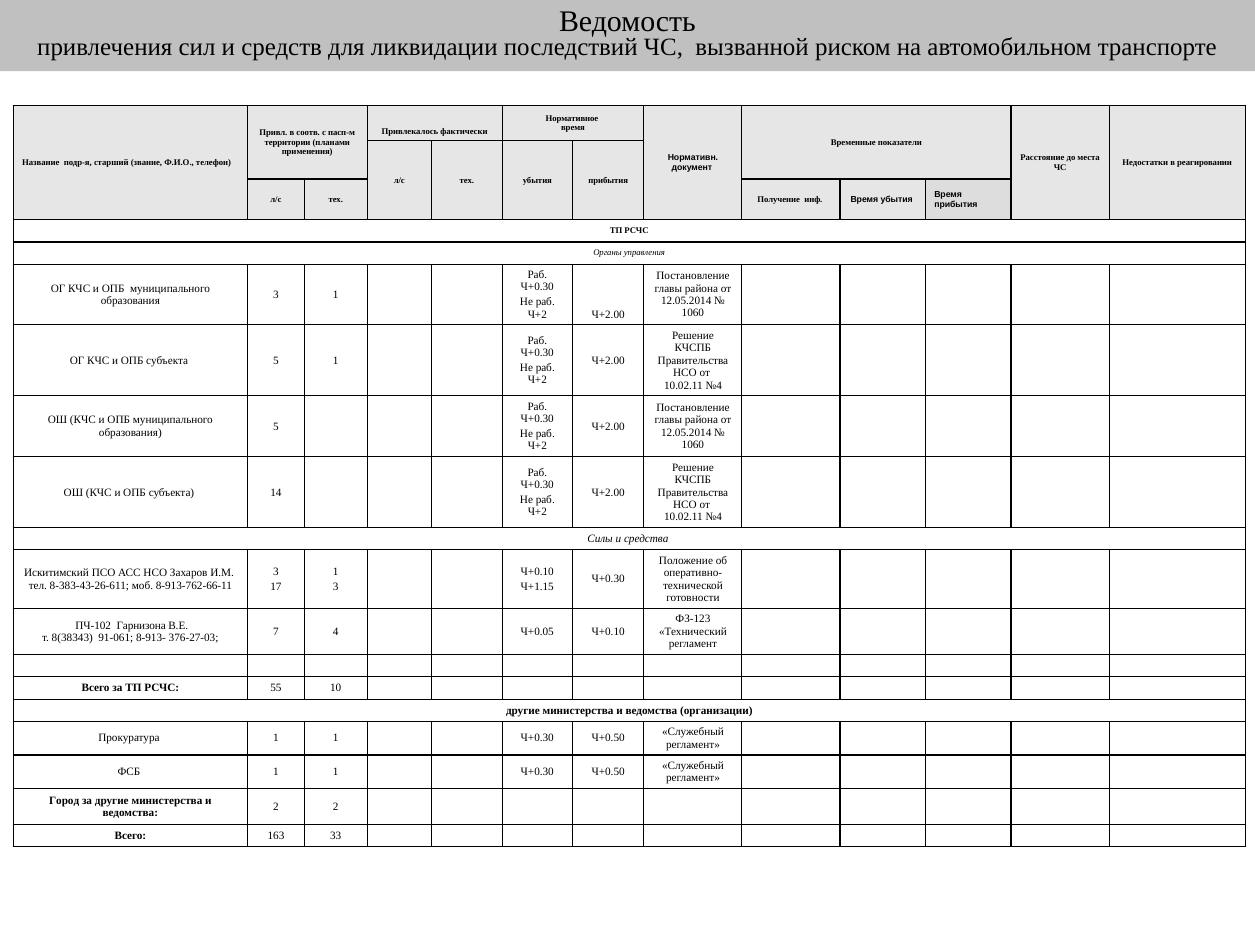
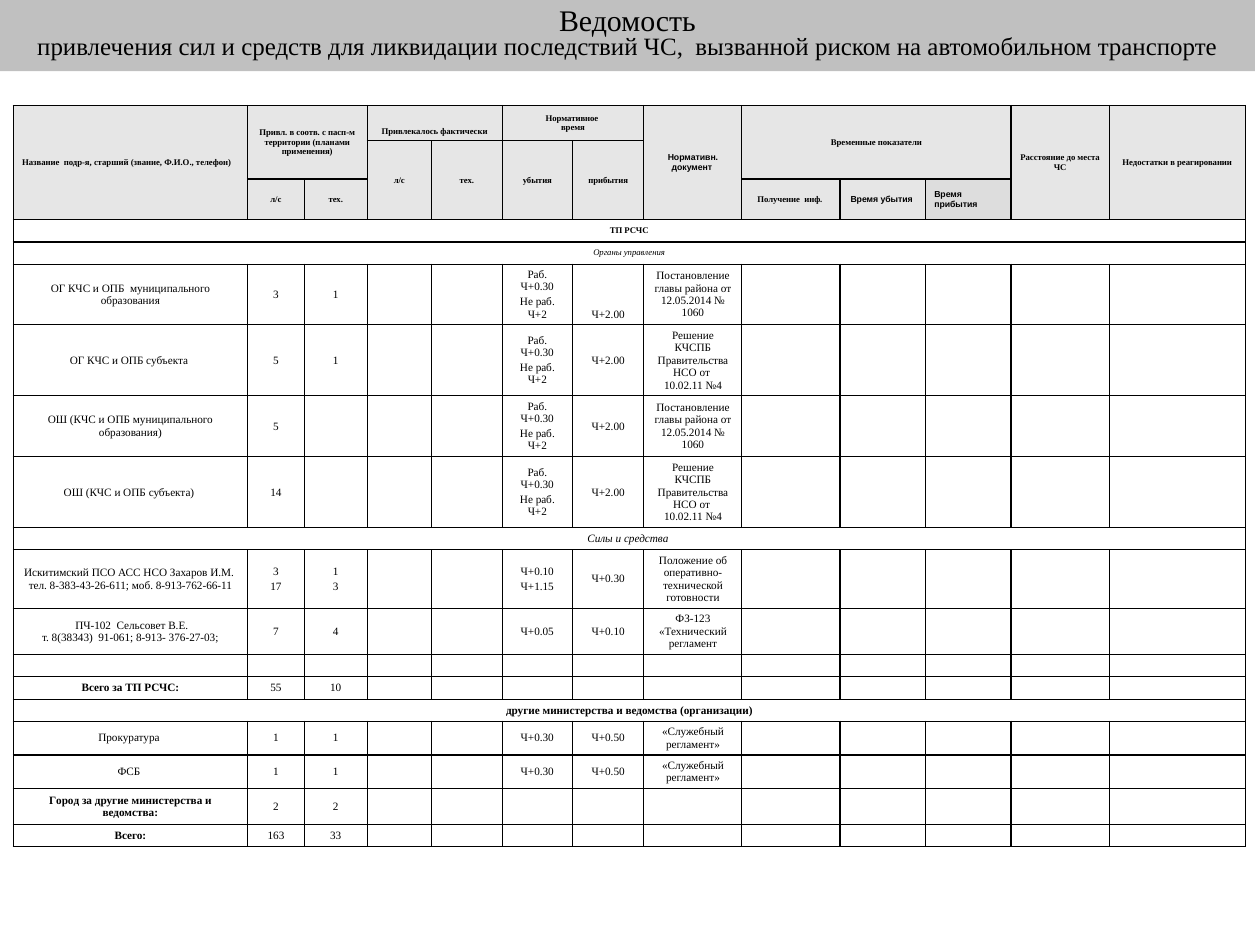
Гарнизона: Гарнизона -> Сельсовет (141, 625)
